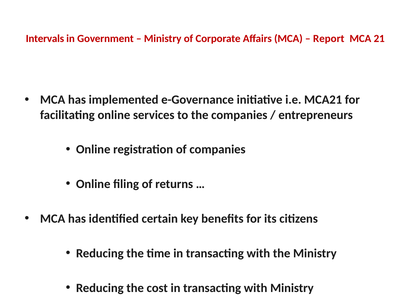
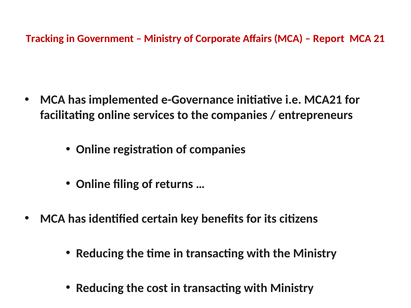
Intervals: Intervals -> Tracking (45, 39)
